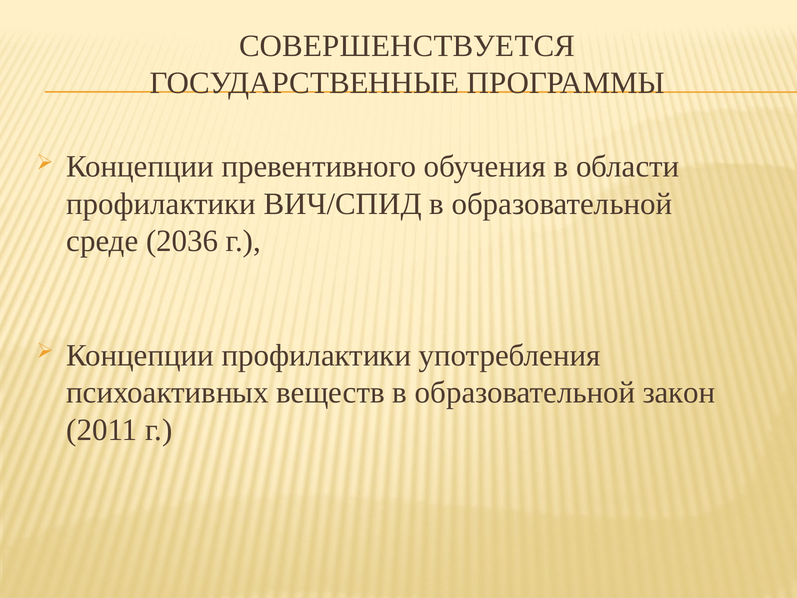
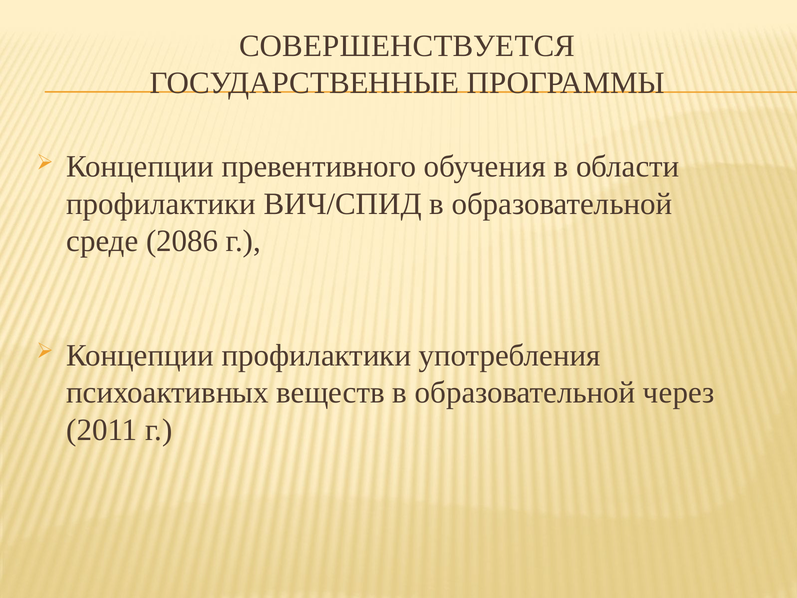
2036: 2036 -> 2086 (182, 241)
закон: закон -> через (679, 393)
